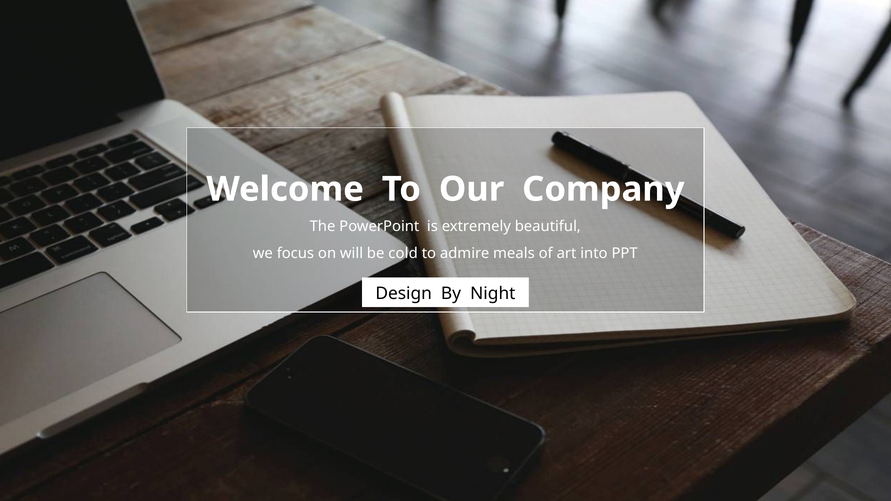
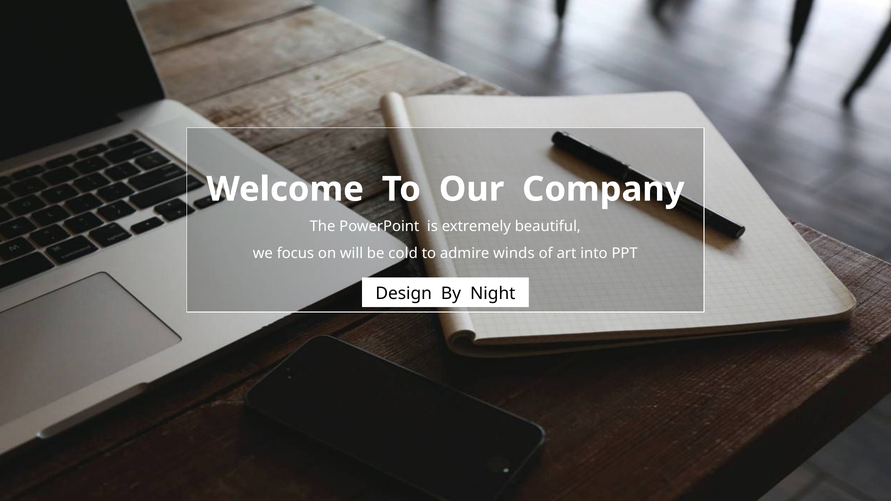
meals: meals -> winds (514, 253)
